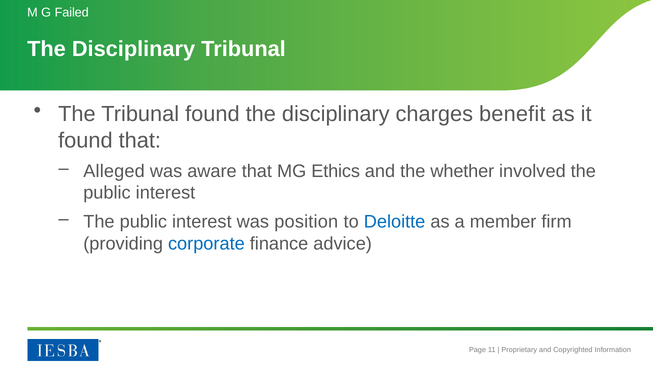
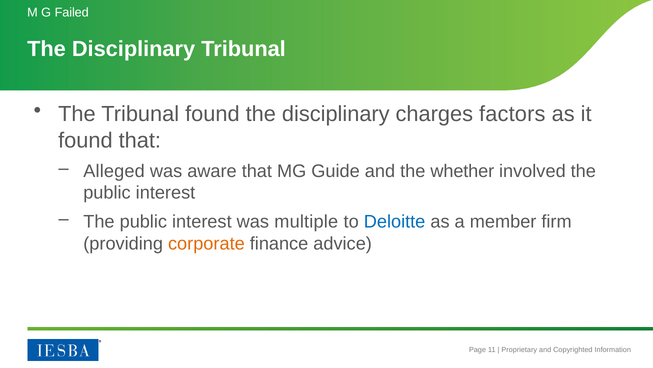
benefit: benefit -> factors (512, 114)
Ethics: Ethics -> Guide (336, 171)
position: position -> multiple (306, 221)
corporate colour: blue -> orange (206, 243)
